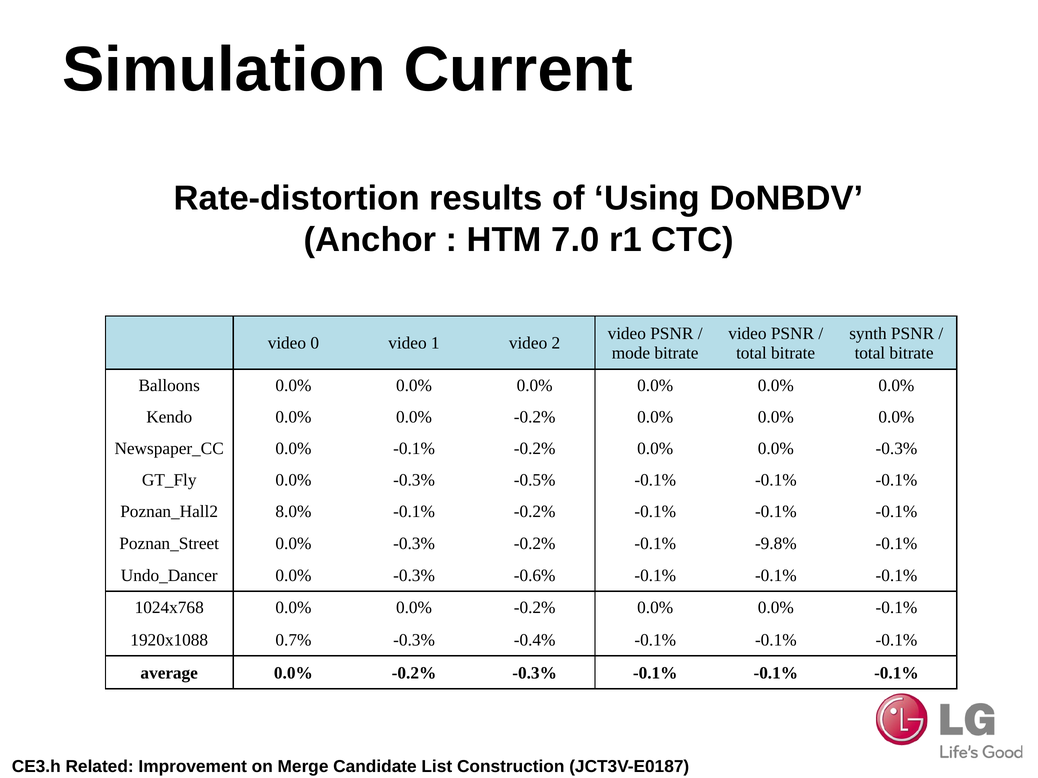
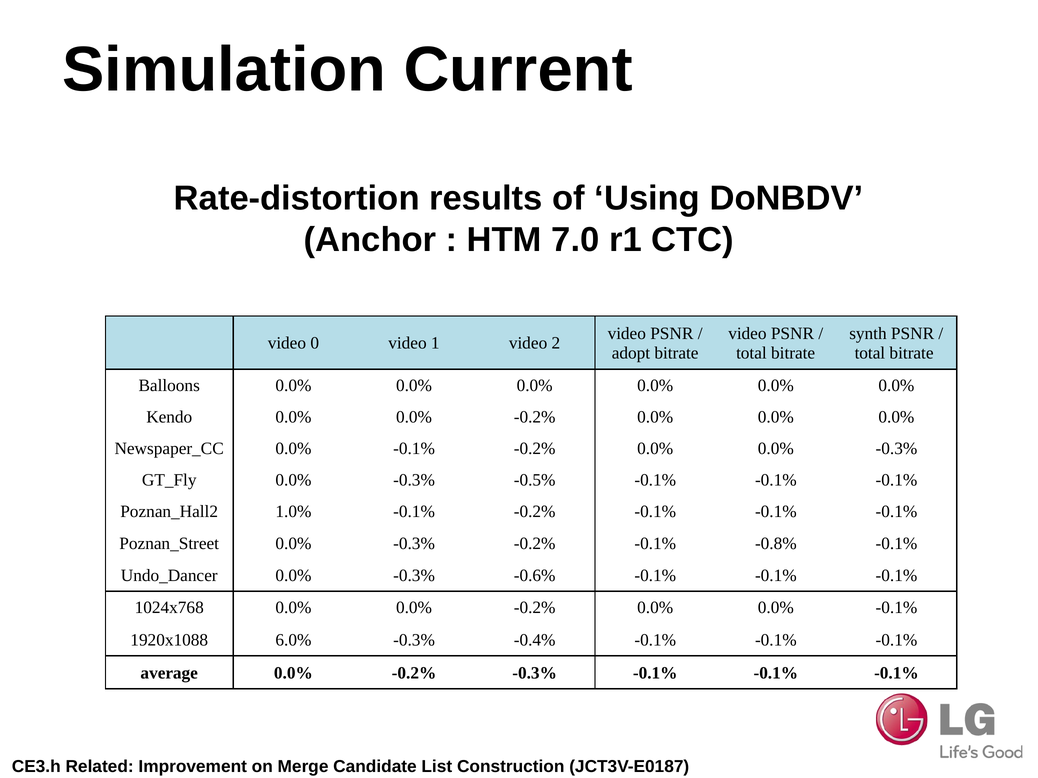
mode: mode -> adopt (631, 353)
8.0%: 8.0% -> 1.0% (293, 512)
-9.8%: -9.8% -> -0.8% (776, 544)
0.7%: 0.7% -> 6.0% (293, 640)
